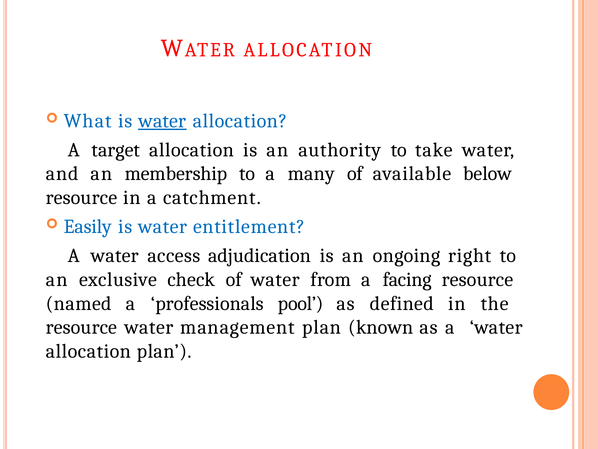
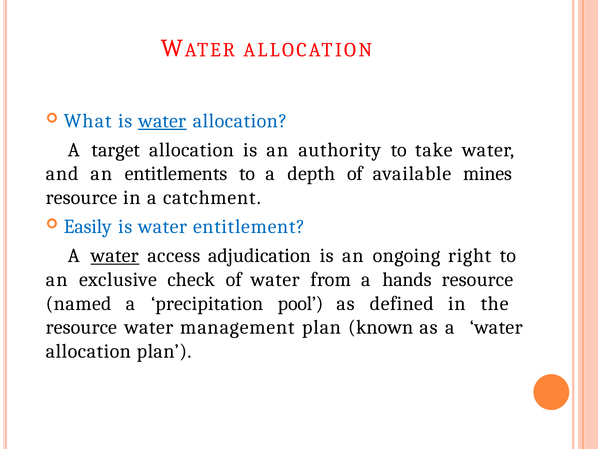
membership: membership -> entitlements (176, 174)
many: many -> depth (311, 174)
below: below -> mines (488, 174)
water underline: none -> present (115, 255)
facing: facing -> hands (407, 279)
professionals: professionals -> precipitation (207, 303)
